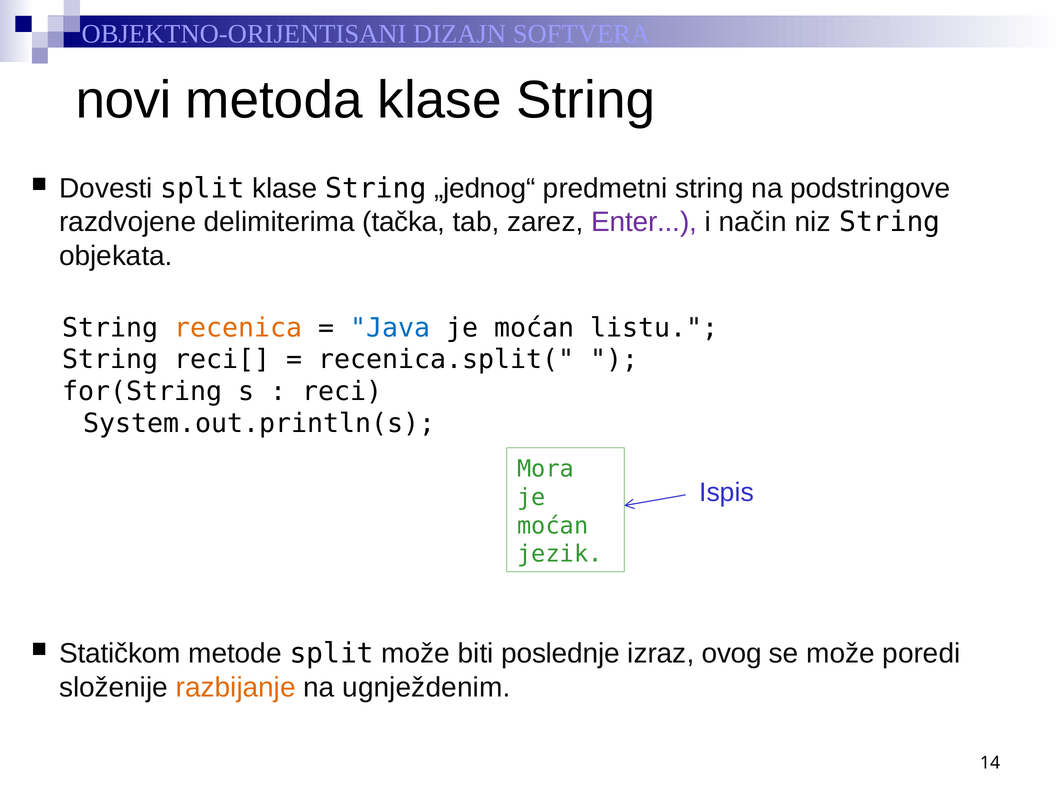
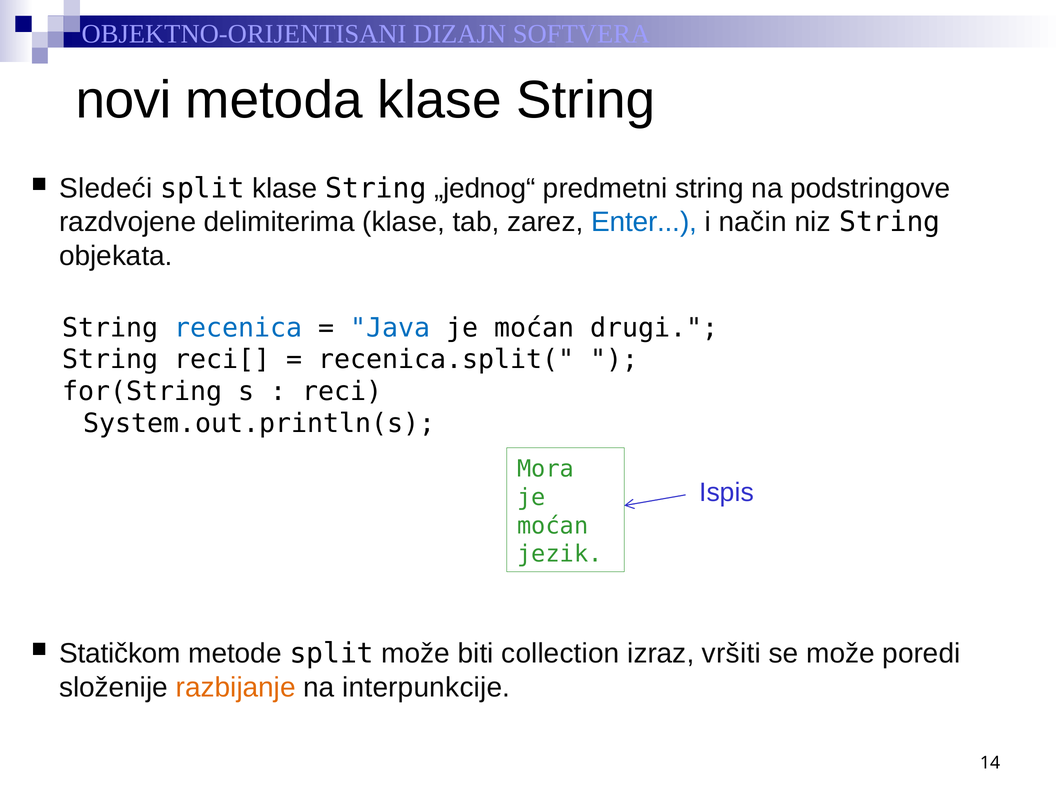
Dovesti: Dovesti -> Sledeći (106, 188)
delimiterima tačka: tačka -> klase (404, 222)
Enter colour: purple -> blue (644, 222)
recenica colour: orange -> blue (238, 328)
listu: listu -> drugi (654, 328)
poslednje: poslednje -> collection (560, 654)
ovog: ovog -> vršiti (731, 654)
ugnježdenim: ugnježdenim -> interpunkcije (426, 687)
